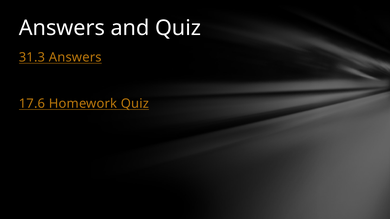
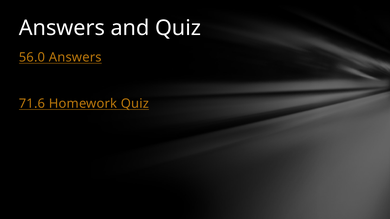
31.3: 31.3 -> 56.0 (32, 57)
17.6: 17.6 -> 71.6 (32, 104)
